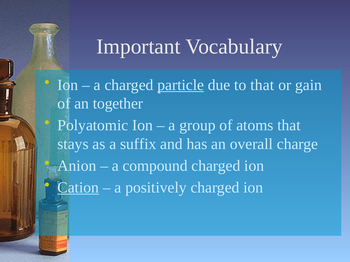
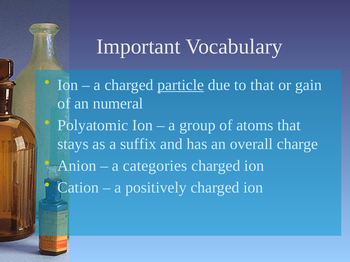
together: together -> numeral (118, 104)
compound: compound -> categories (155, 166)
Cation underline: present -> none (78, 188)
